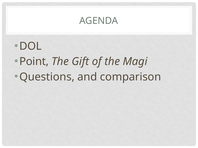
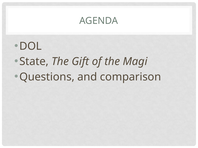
Point: Point -> State (34, 62)
